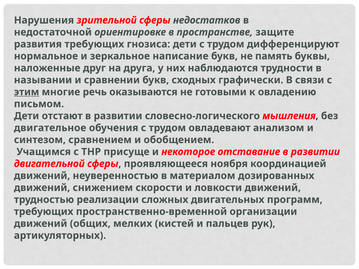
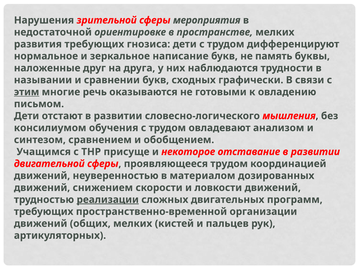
недостатков: недостатков -> мероприятия (207, 20)
пространстве защите: защите -> мелких (275, 32)
двигательное: двигательное -> консилиумом (50, 128)
проявляющееся ноября: ноября -> трудом (229, 164)
реализации underline: none -> present (108, 200)
